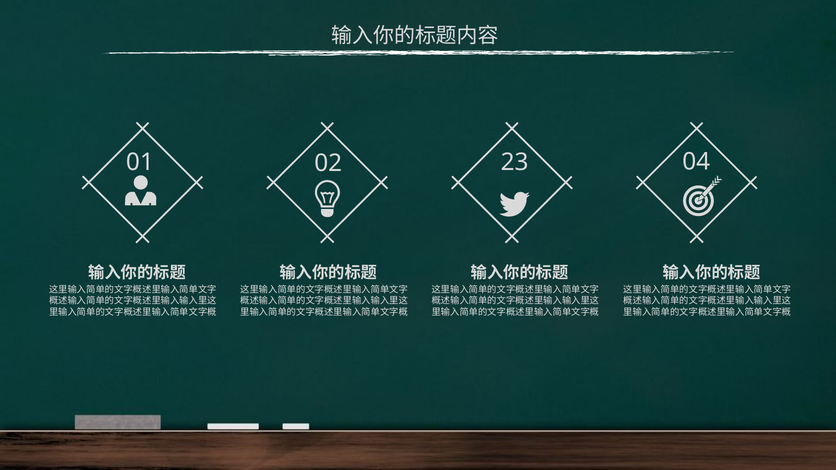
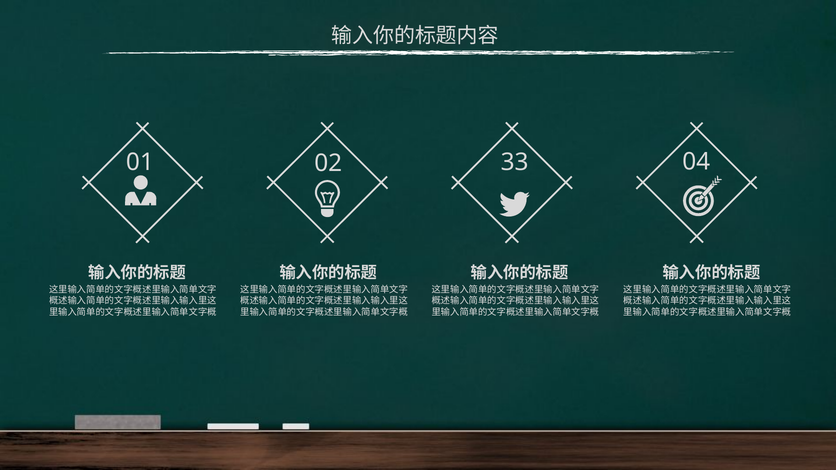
23: 23 -> 33 (515, 162)
